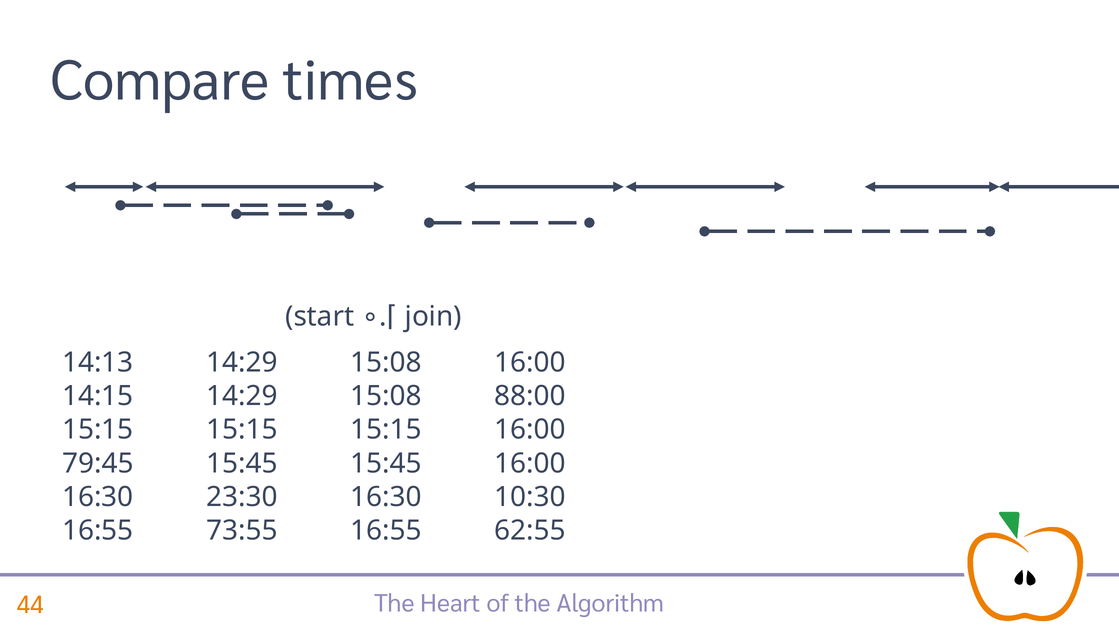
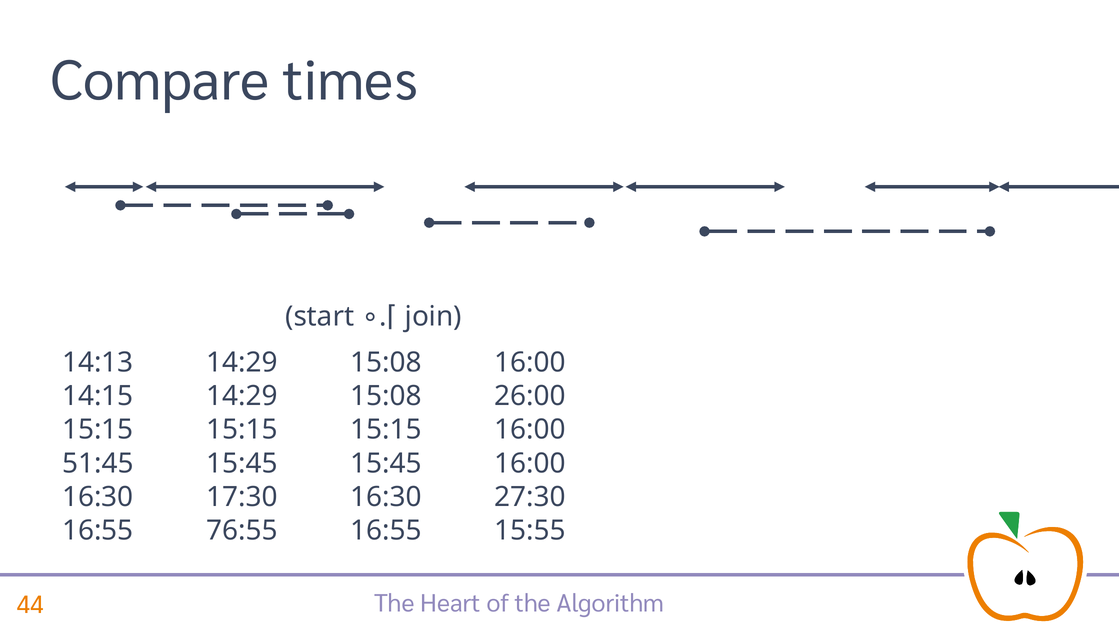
88:00: 88:00 -> 26:00 (530, 397)
79:45: 79:45 -> 51:45 (98, 464)
23:30: 23:30 -> 17:30 (242, 497)
10:30: 10:30 -> 27:30 (530, 497)
73:55: 73:55 -> 76:55 (242, 531)
62:55: 62:55 -> 15:55 (530, 531)
